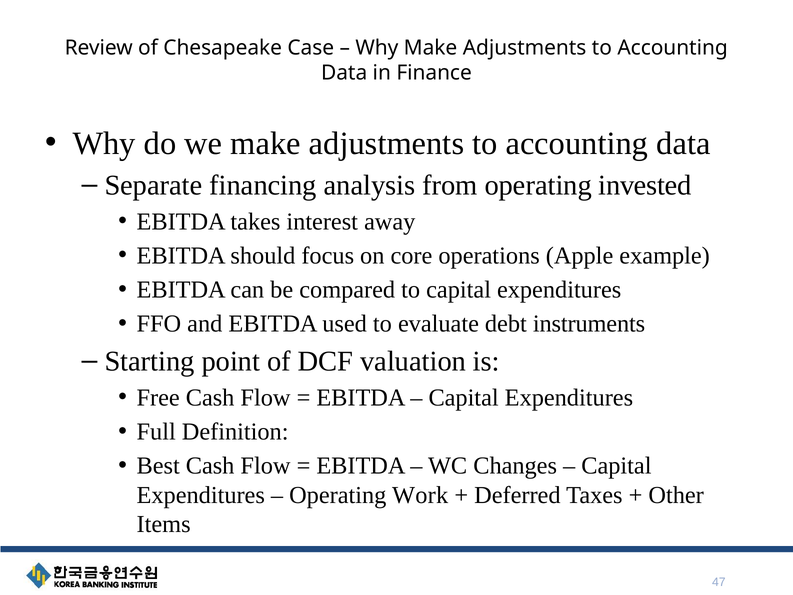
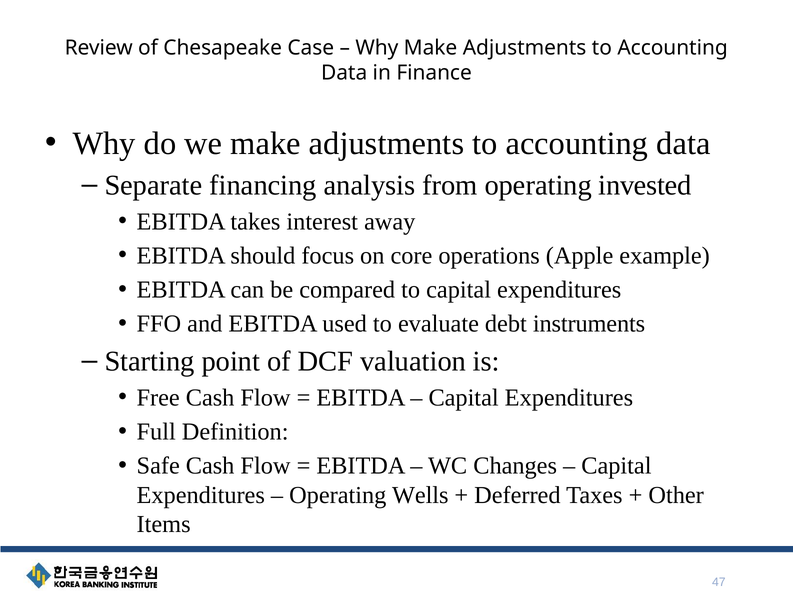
Best: Best -> Safe (158, 466)
Work: Work -> Wells (420, 495)
